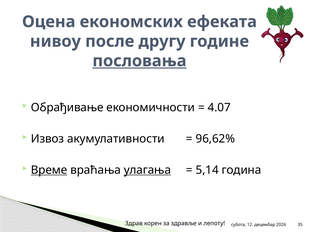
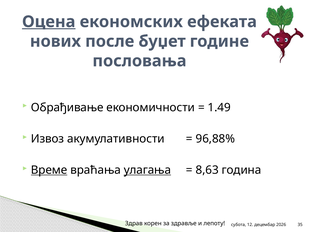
Оцена underline: none -> present (49, 22)
нивоу: нивоу -> нових (55, 41)
другу: другу -> буџет (162, 41)
пословања underline: present -> none (139, 61)
4.07: 4.07 -> 1.49 (219, 108)
96,62%: 96,62% -> 96,88% (215, 139)
5,14: 5,14 -> 8,63 (207, 170)
